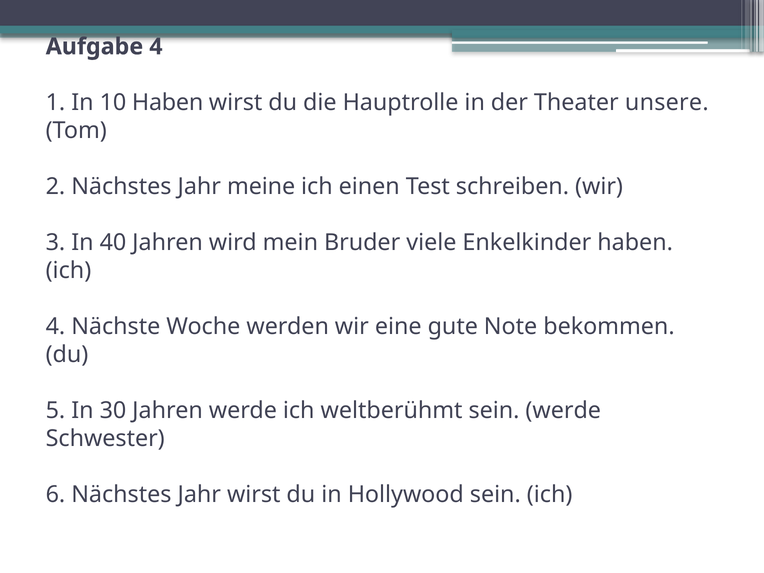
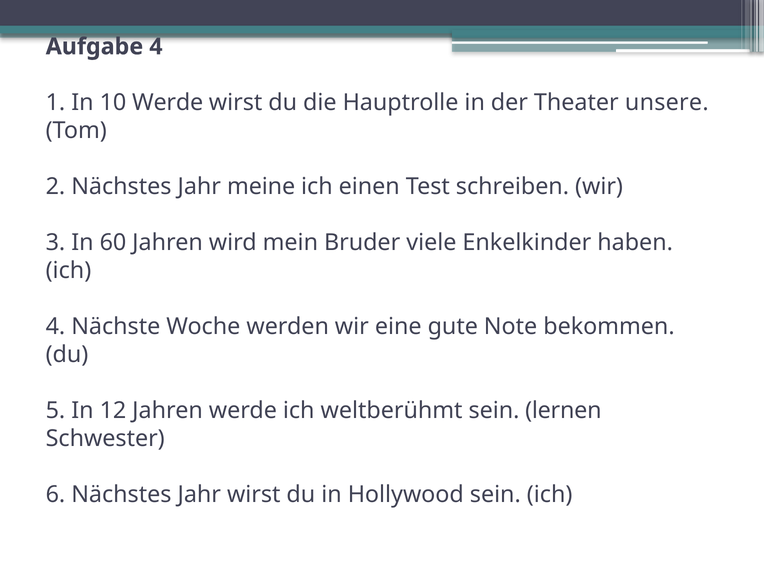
10 Haben: Haben -> Werde (168, 103)
40: 40 -> 60 (113, 243)
30: 30 -> 12 (113, 411)
sein werde: werde -> lernen (563, 411)
